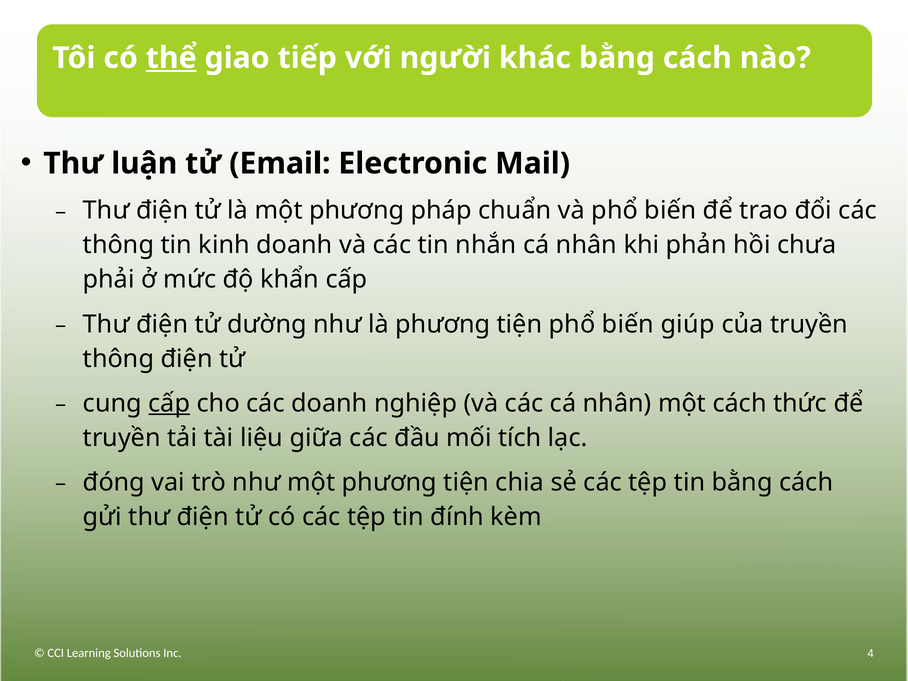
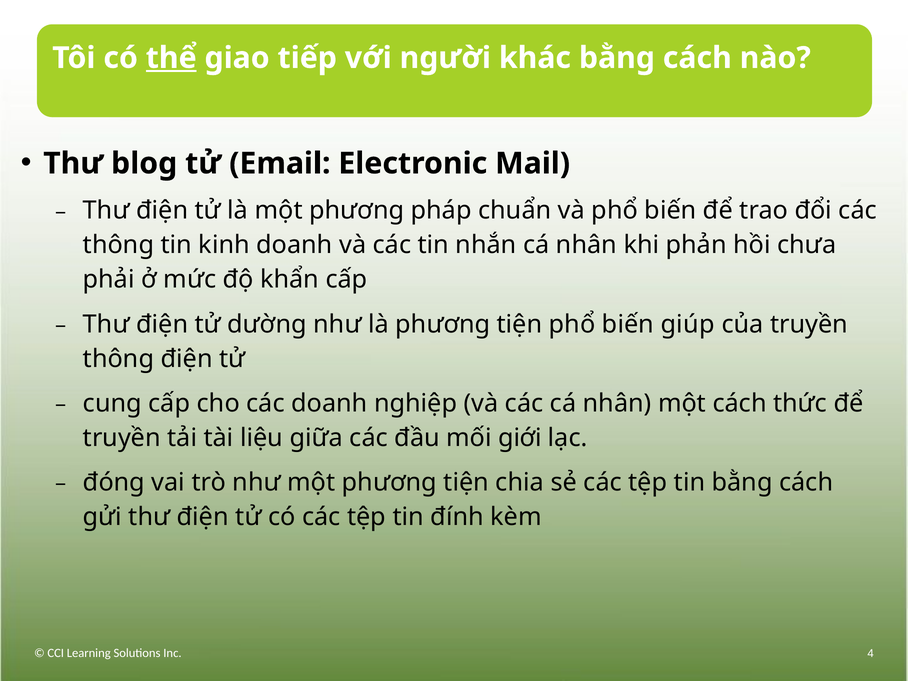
luận: luận -> blog (144, 163)
cấp underline: present -> none (169, 403)
tích: tích -> giới (520, 438)
